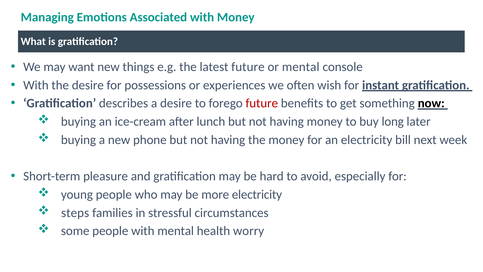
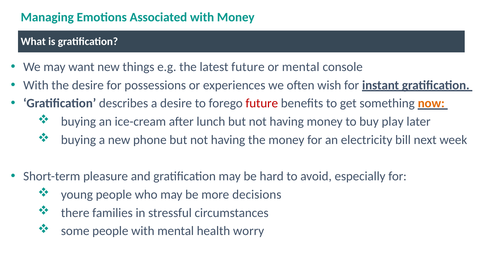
now colour: black -> orange (431, 103)
long: long -> play (393, 122)
more electricity: electricity -> decisions (257, 194)
steps: steps -> there (75, 213)
